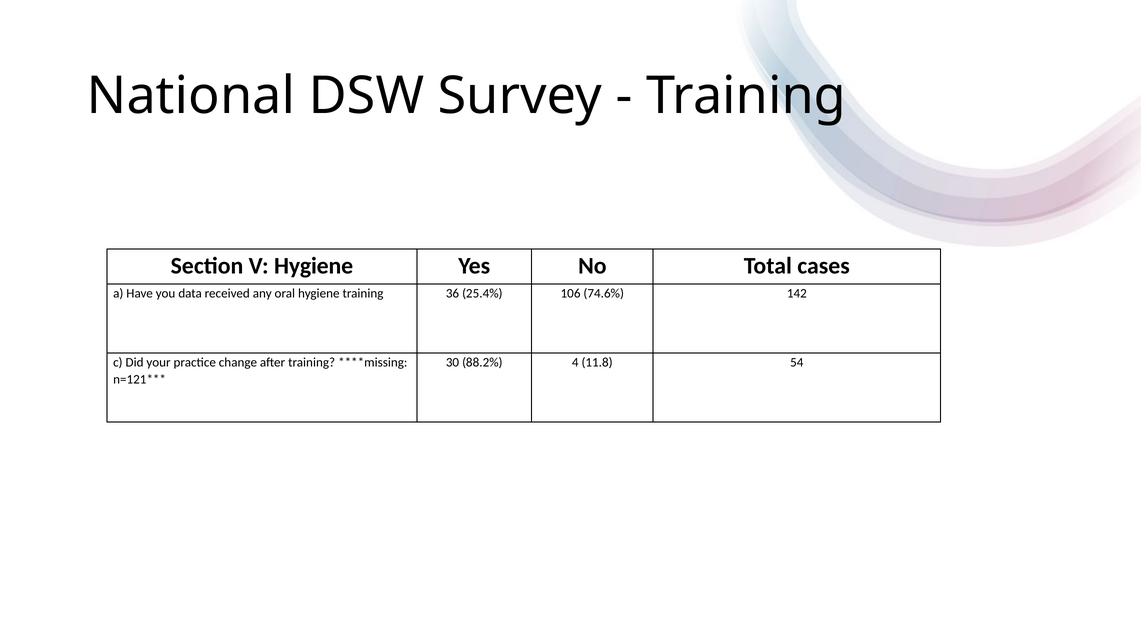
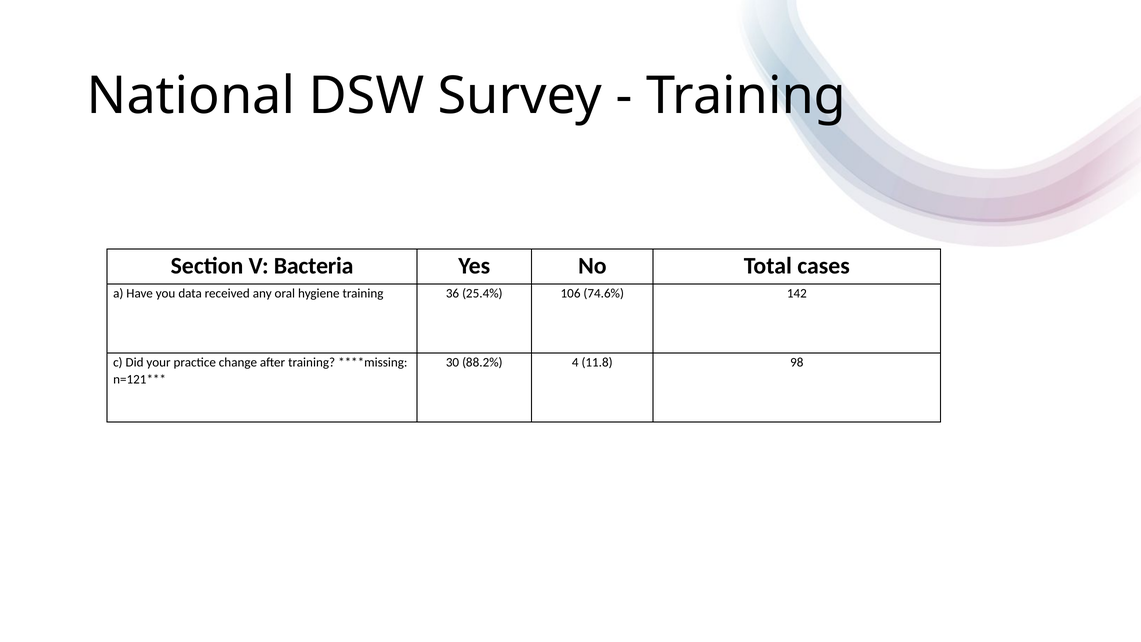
V Hygiene: Hygiene -> Bacteria (314, 266)
54: 54 -> 98 (797, 362)
